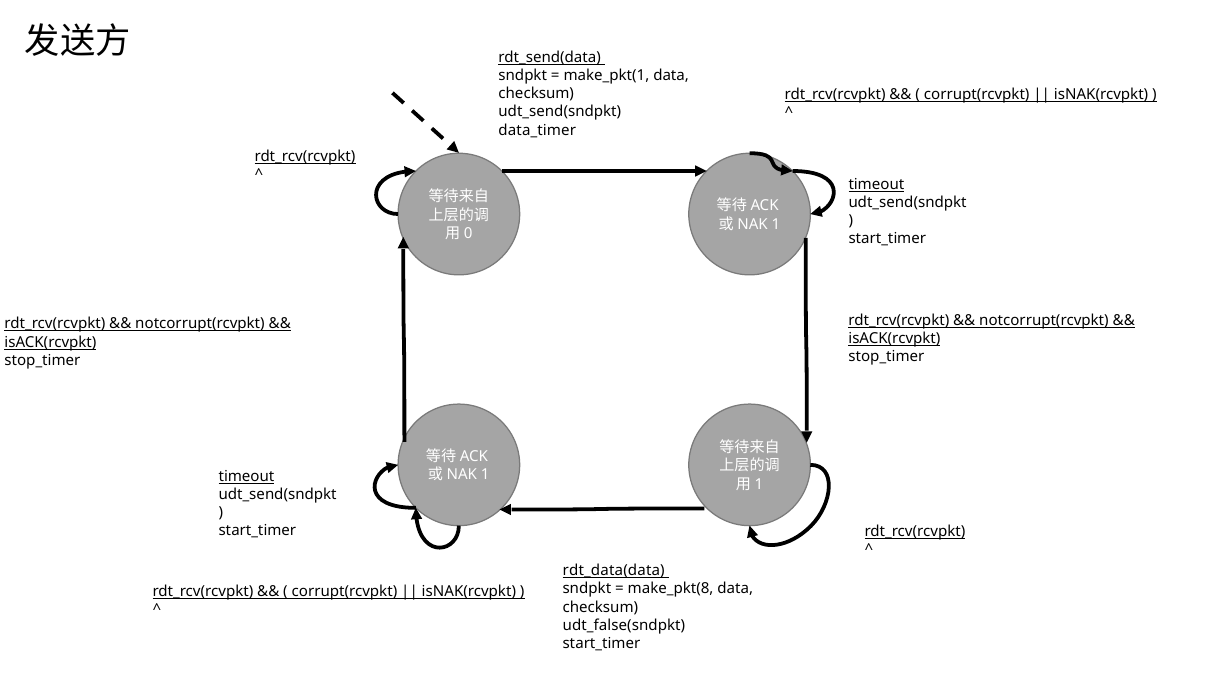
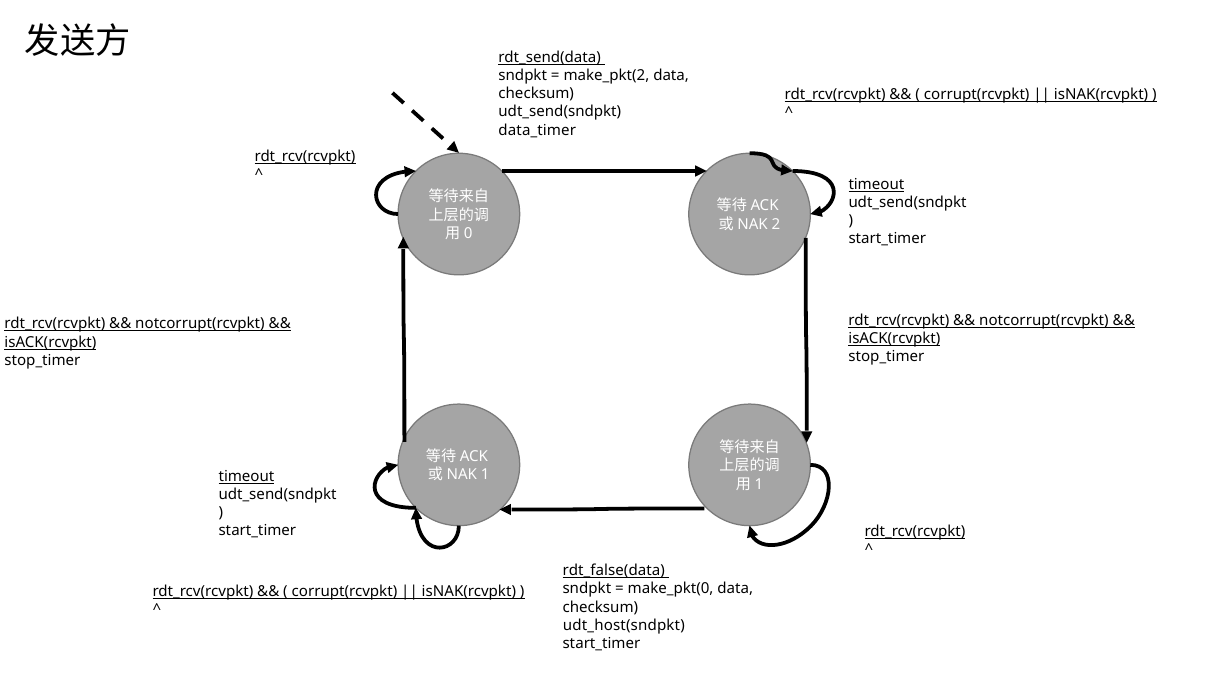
make_pkt(1: make_pkt(1 -> make_pkt(2 (606, 76)
1: 1 -> 2 (776, 224)
rdt_data(data: rdt_data(data -> rdt_false(data (614, 571)
make_pkt(8: make_pkt(8 -> make_pkt(0 (671, 589)
udt_false(sndpkt: udt_false(sndpkt -> udt_host(sndpkt (624, 625)
